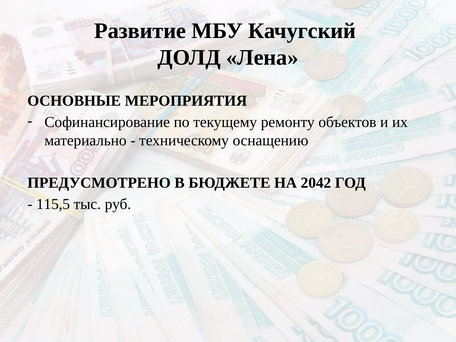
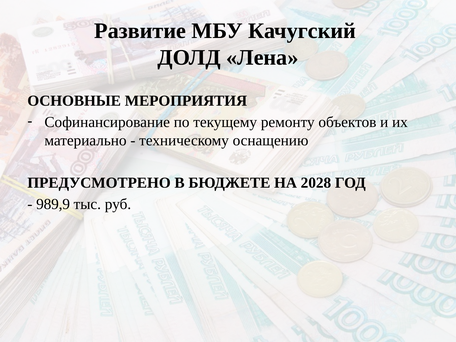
2042: 2042 -> 2028 (316, 183)
115,5: 115,5 -> 989,9 (53, 204)
